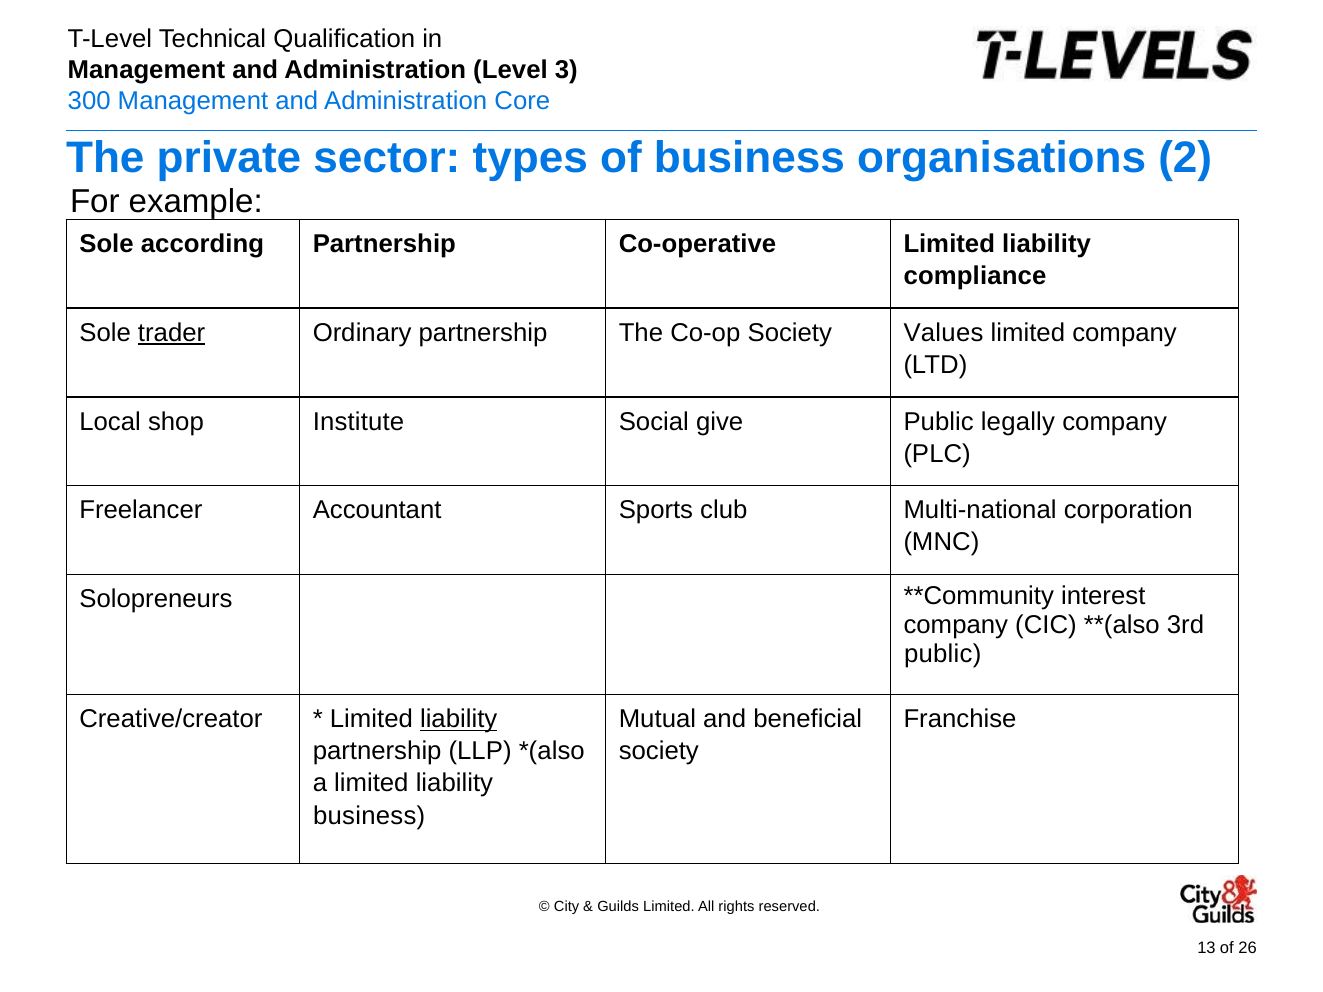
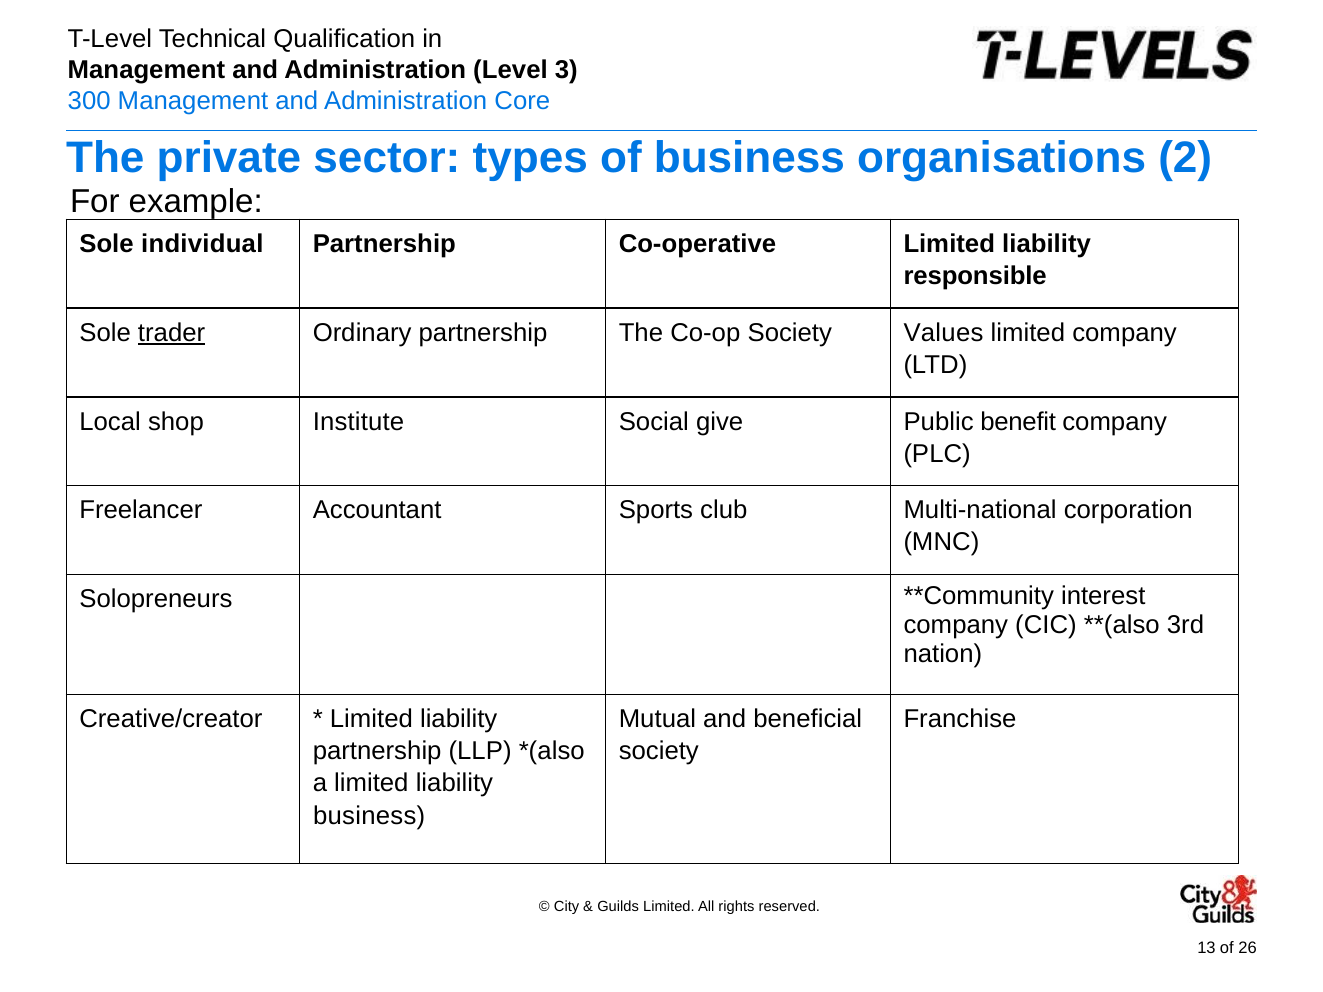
according: according -> individual (202, 244)
compliance: compliance -> responsible (975, 276)
legally: legally -> benefit (1018, 422)
public: public -> nation (943, 654)
liability underline: present -> none (459, 720)
